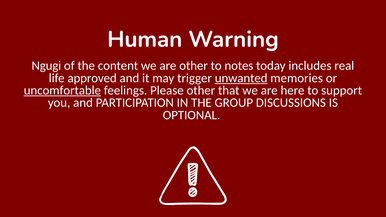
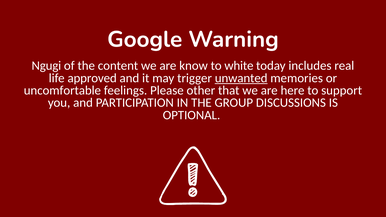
Human: Human -> Google (145, 39)
are other: other -> know (194, 66)
notes: notes -> white (239, 66)
uncomfortable underline: present -> none (62, 90)
